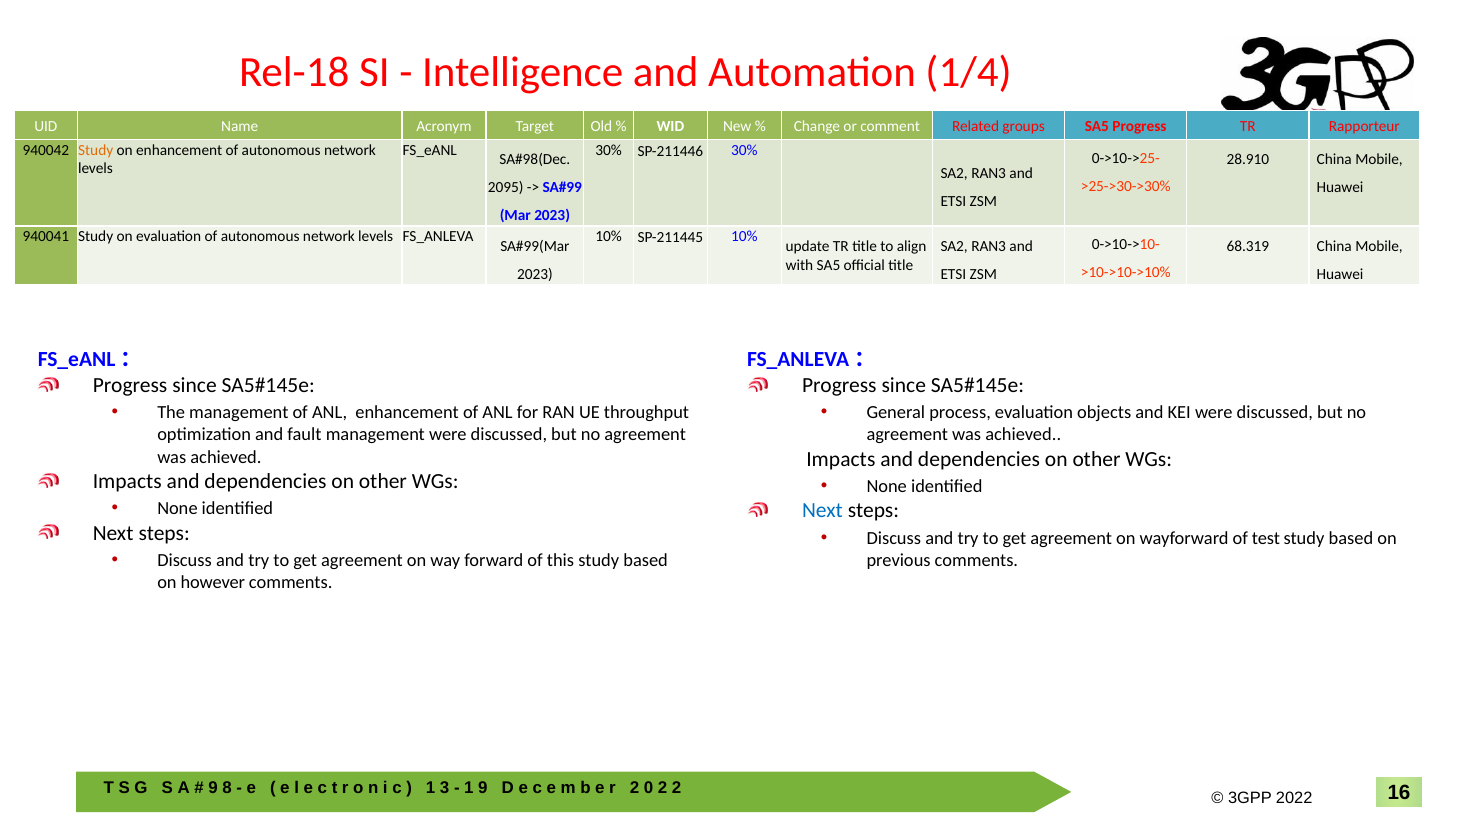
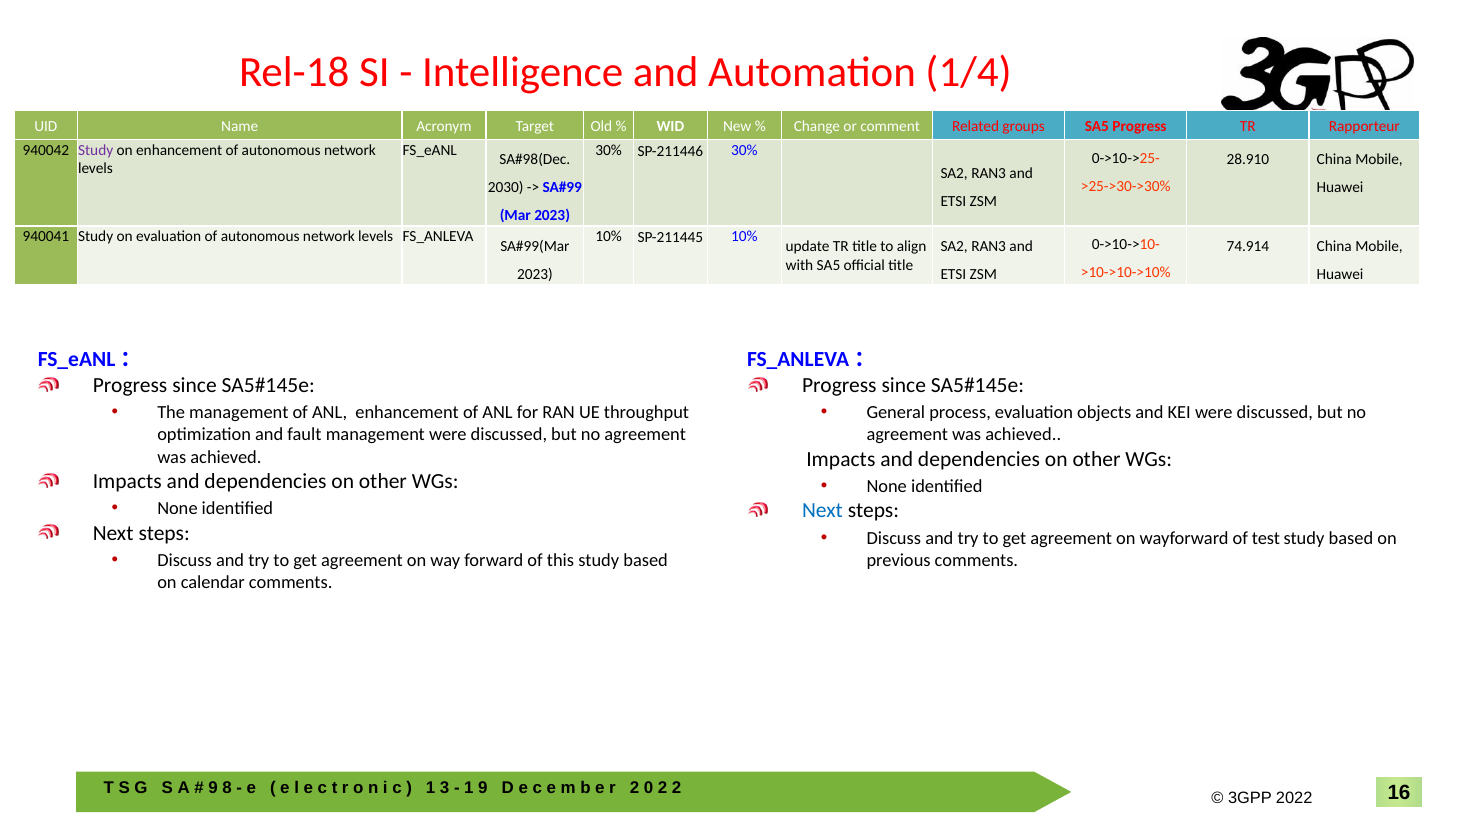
Study colour: orange -> purple (96, 150)
2095: 2095 -> 2030 (506, 188)
68.319: 68.319 -> 74.914 (1248, 246)
however: however -> calendar (213, 582)
